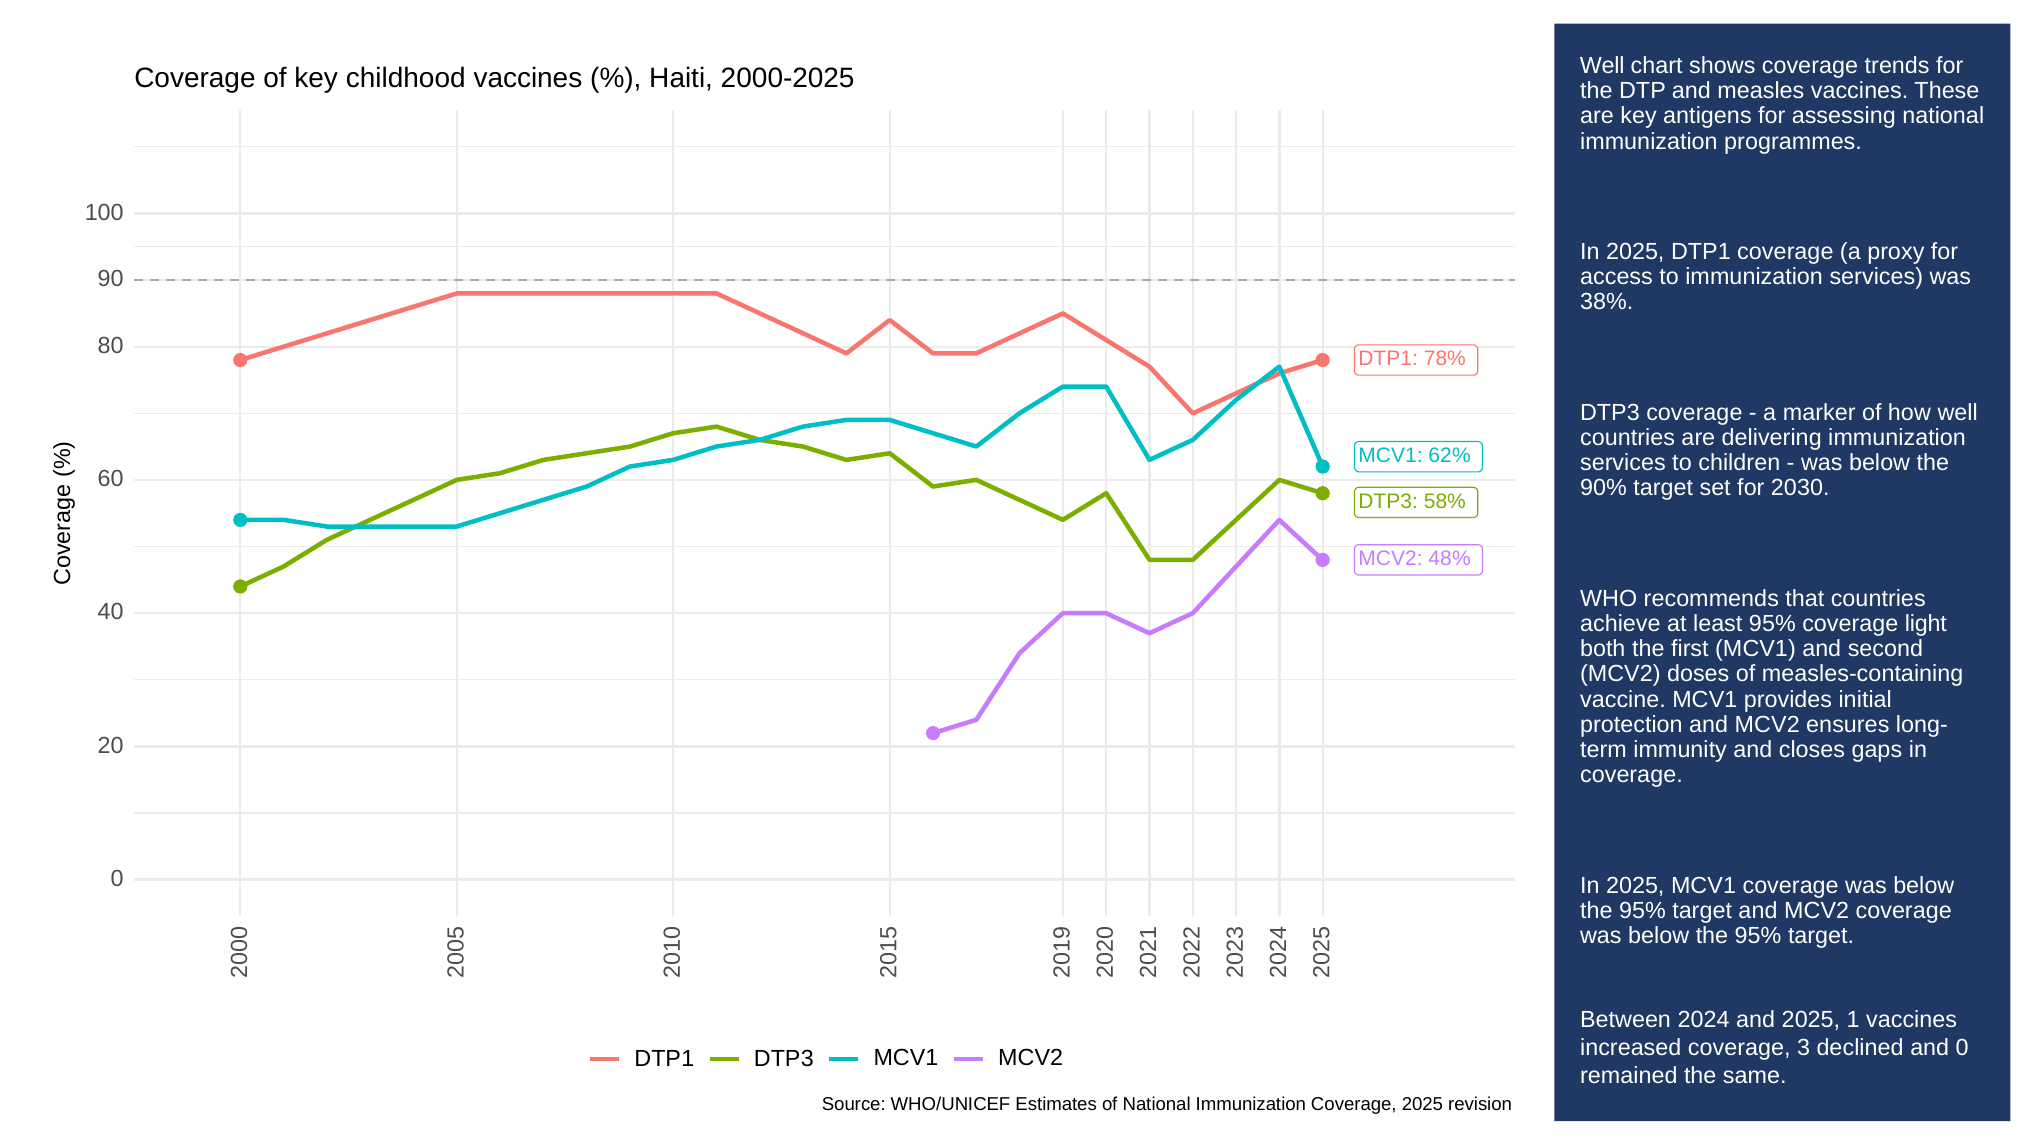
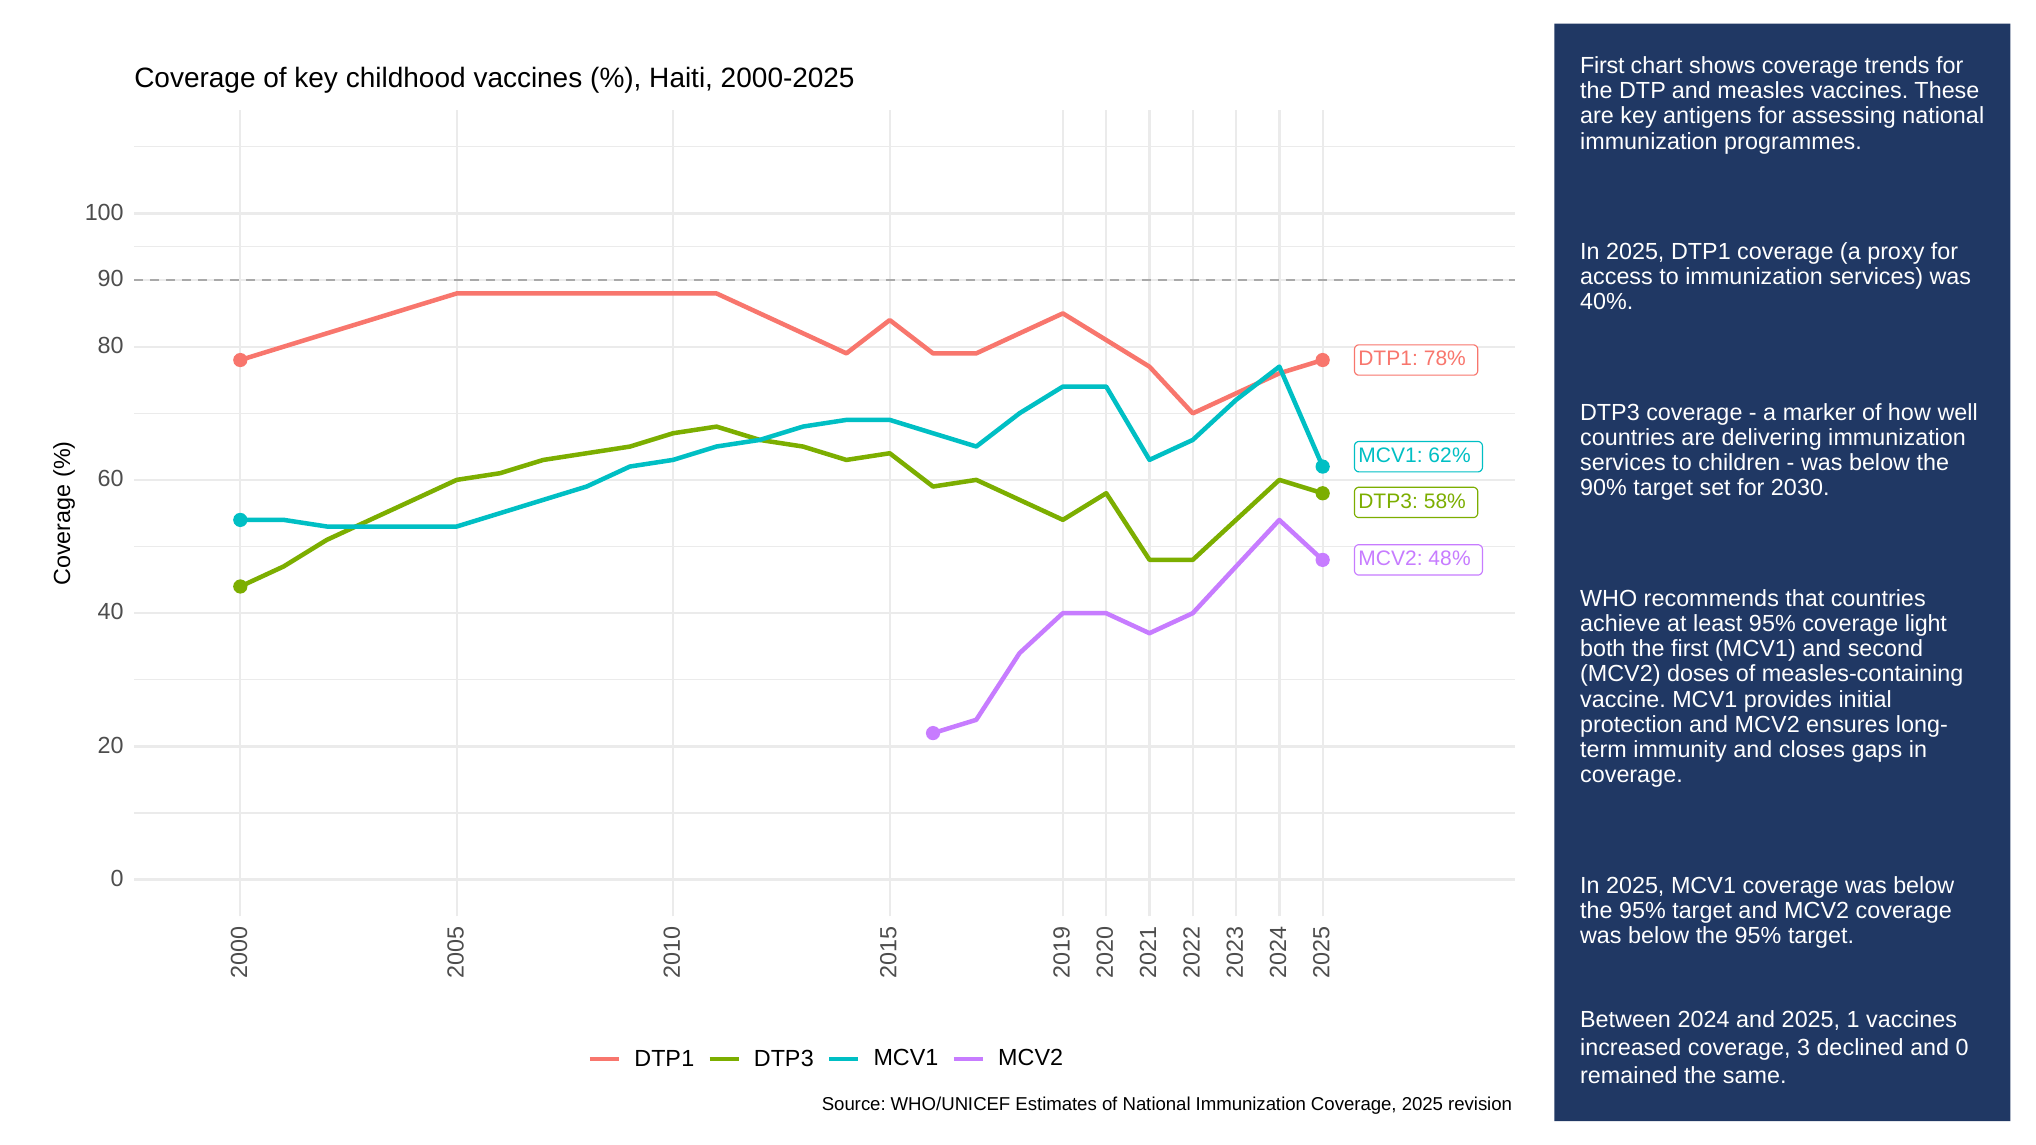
Well: Well -> First (1602, 66)
38%: 38% -> 40% (1607, 302)
